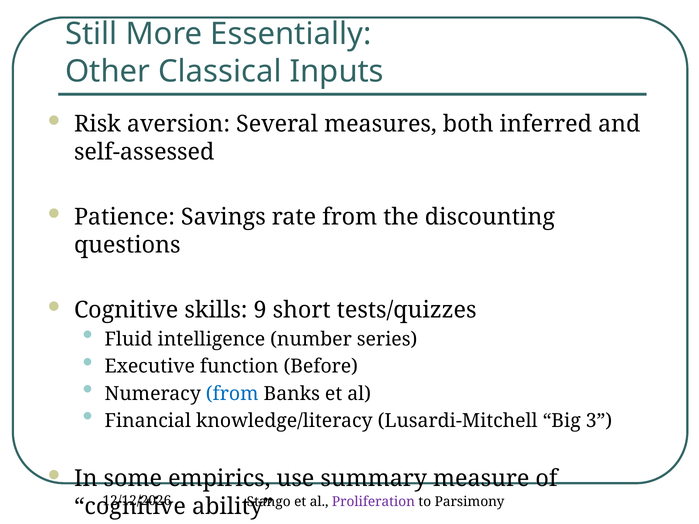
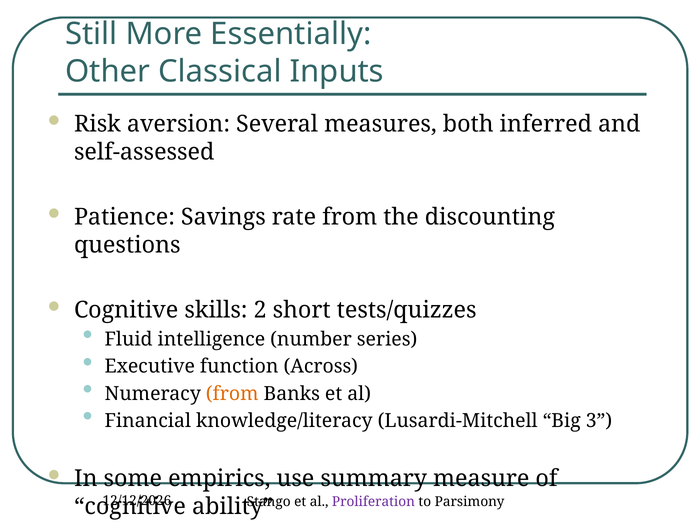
9: 9 -> 2 (260, 310)
Before: Before -> Across (321, 367)
from colour: blue -> orange (232, 394)
